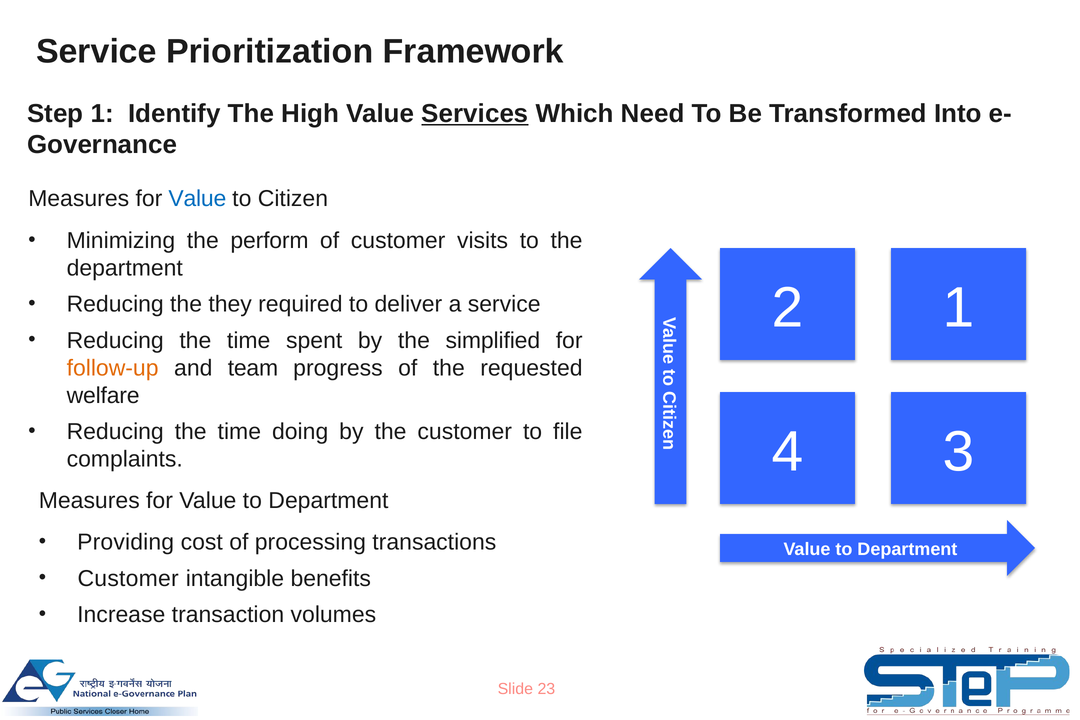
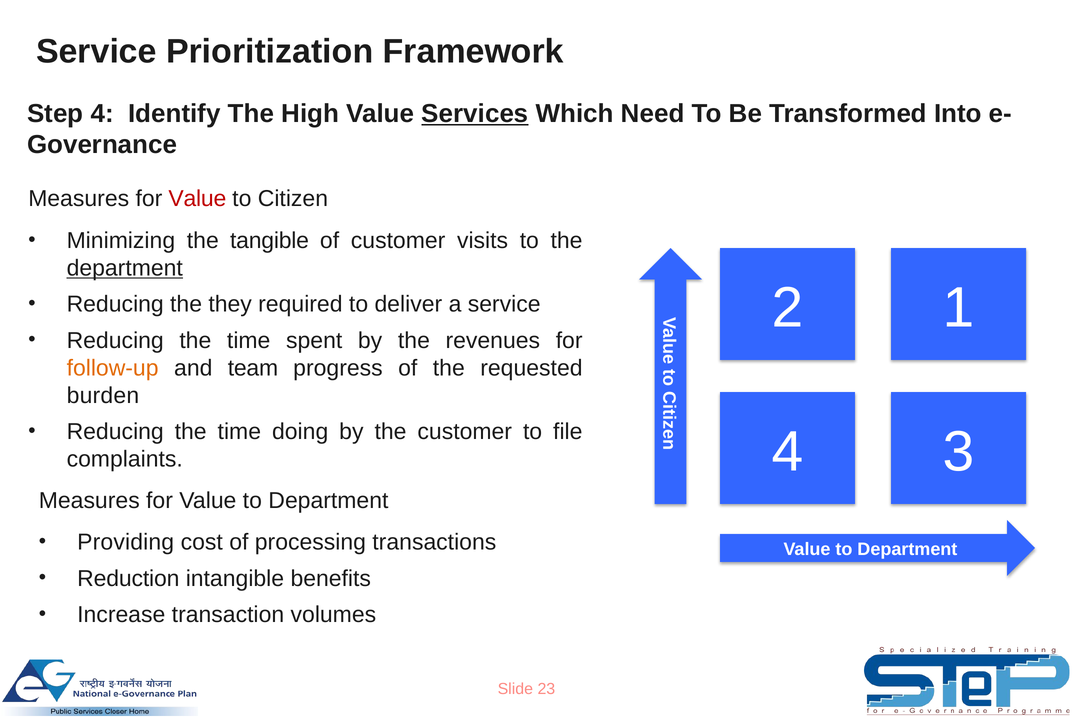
Step 1: 1 -> 4 (102, 113)
Value colour: blue -> red (197, 199)
perform: perform -> tangible (270, 241)
department underline: none -> present (125, 268)
simplified: simplified -> revenues (493, 340)
welfare: welfare -> burden (103, 396)
Customer: Customer -> Reduction (128, 579)
